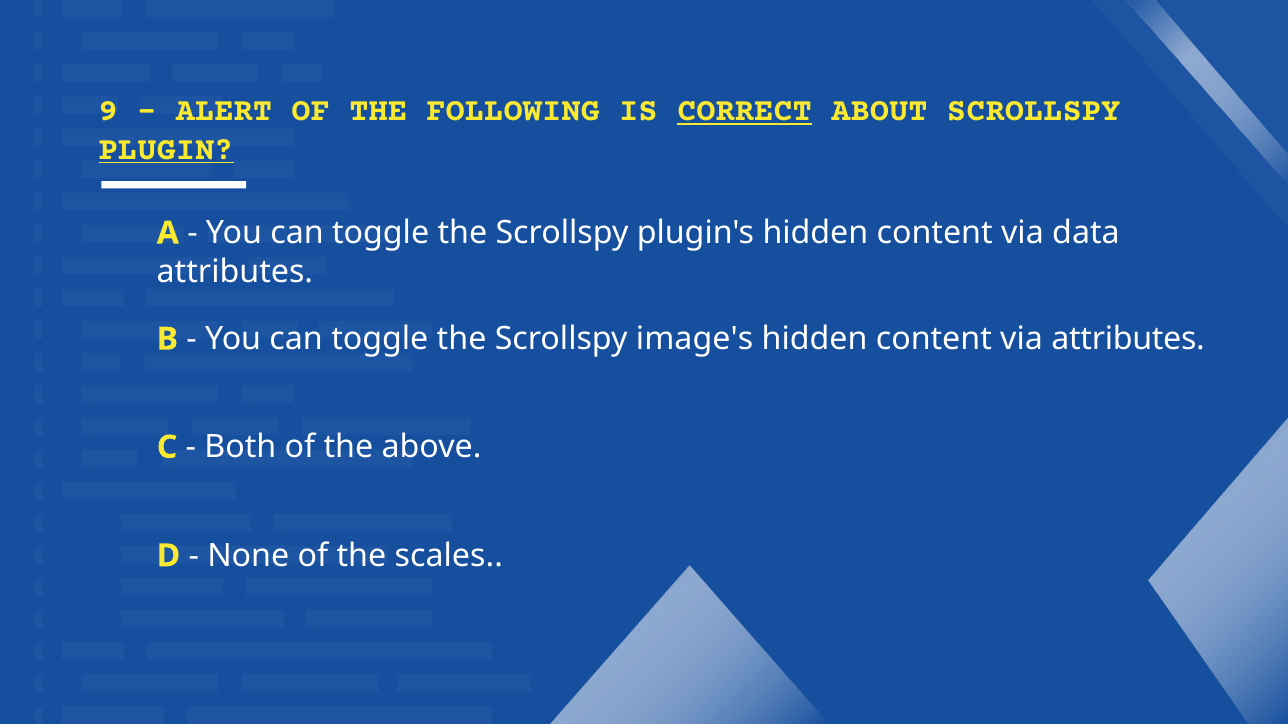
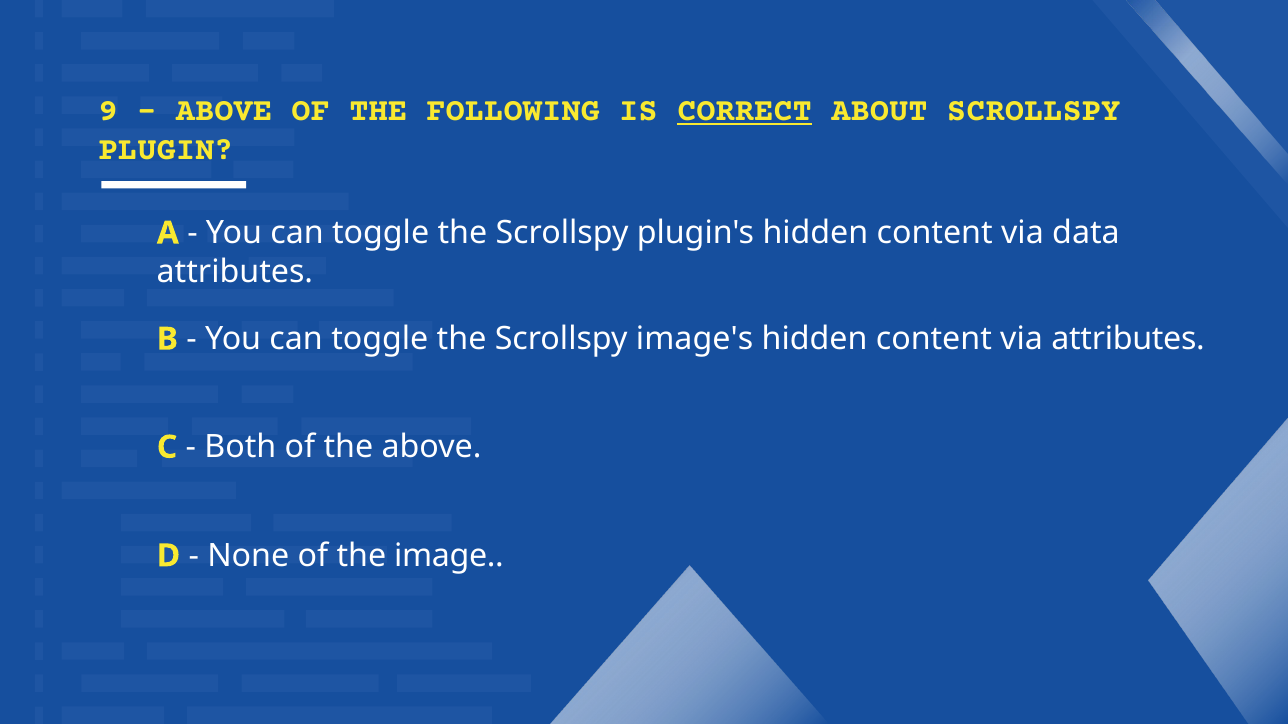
ALERT: ALERT -> ABOVE (224, 110)
PLUGIN underline: present -> none (166, 149)
scales: scales -> image (449, 556)
